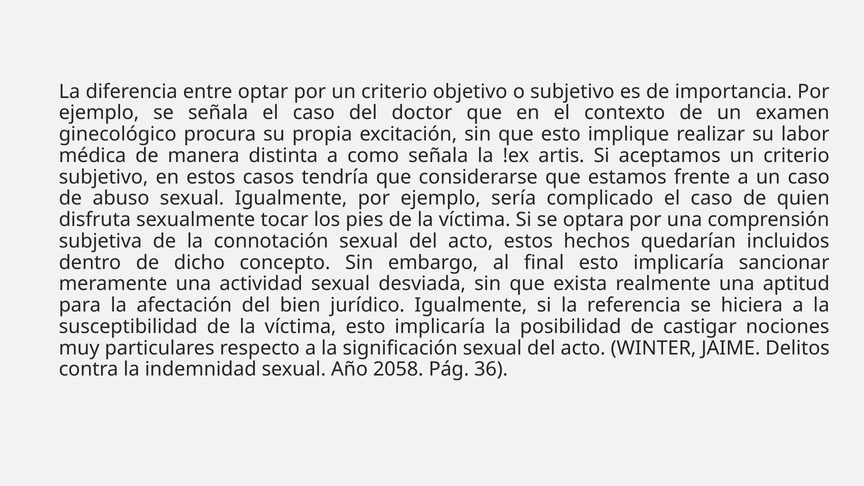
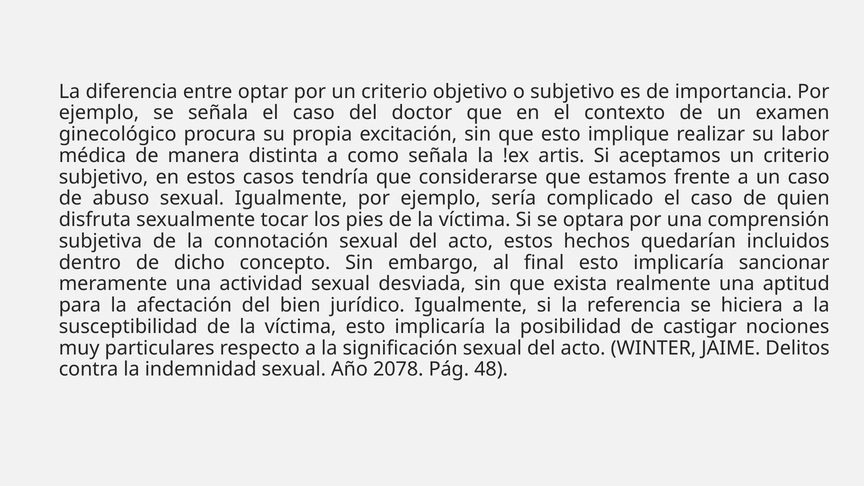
2058: 2058 -> 2078 (398, 369)
36: 36 -> 48 (491, 369)
